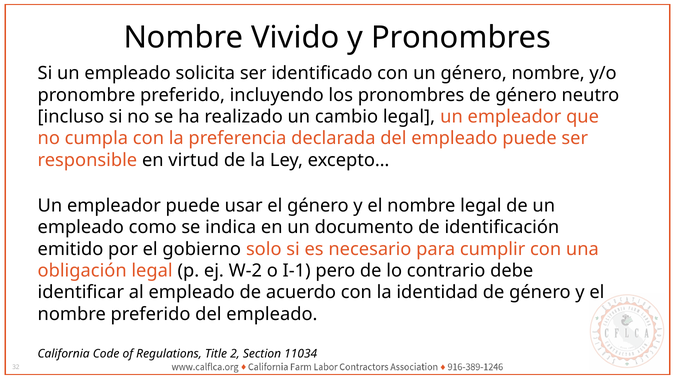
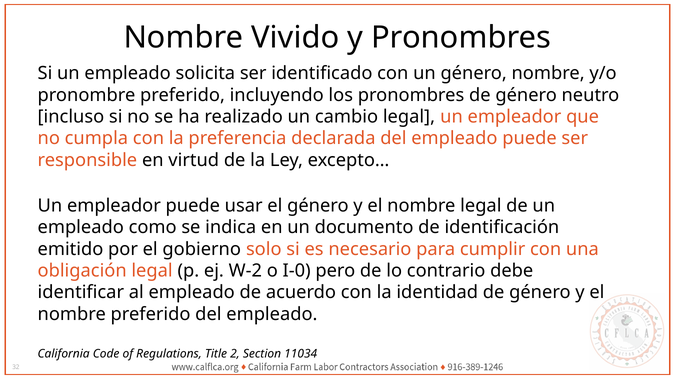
I-1: I-1 -> I-0 (297, 271)
